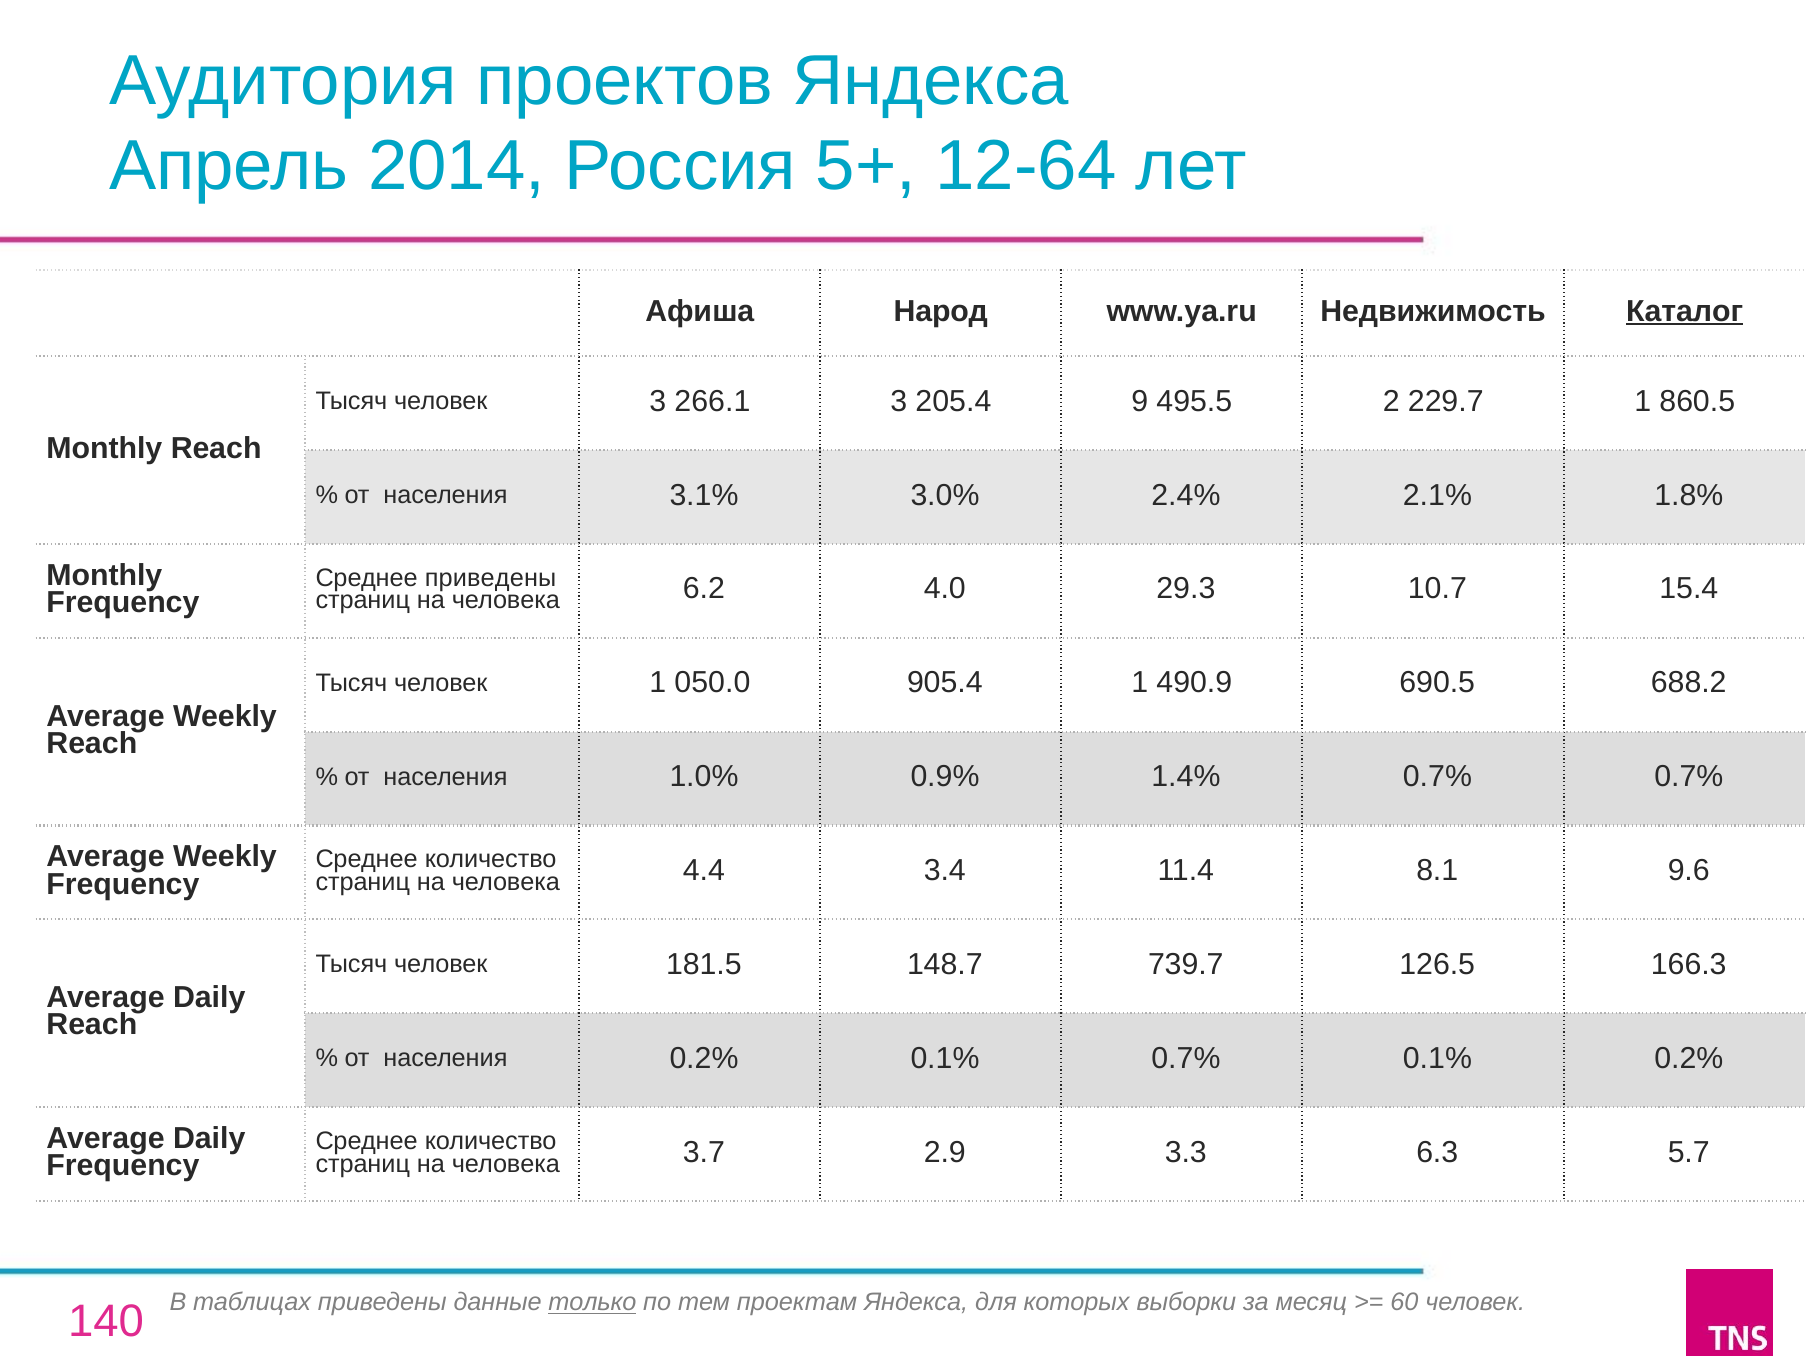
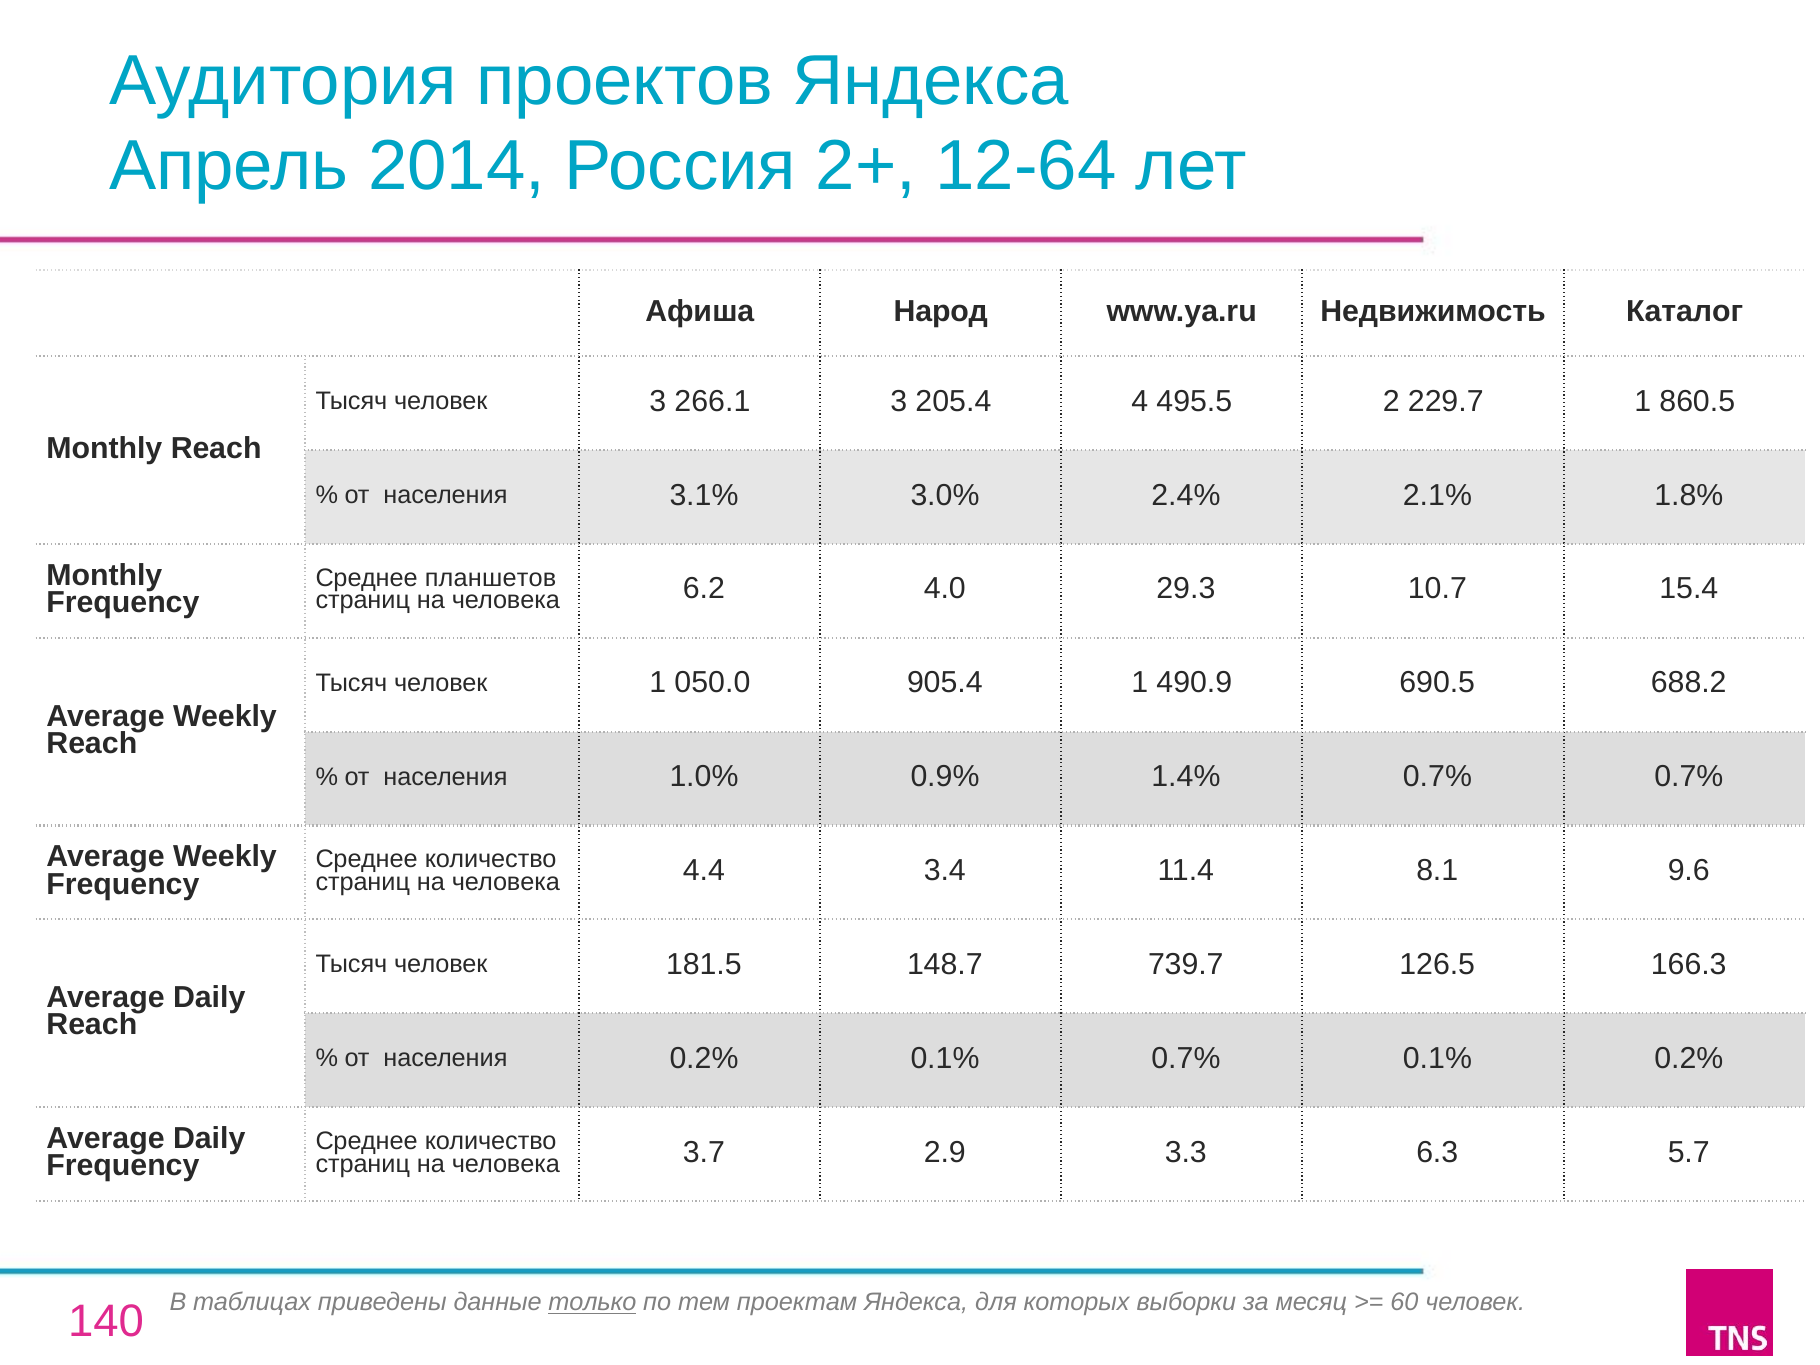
5+: 5+ -> 2+ (866, 166)
Каталог underline: present -> none (1685, 311)
9: 9 -> 4 (1140, 401)
Среднее приведены: приведены -> планшетов (491, 578)
